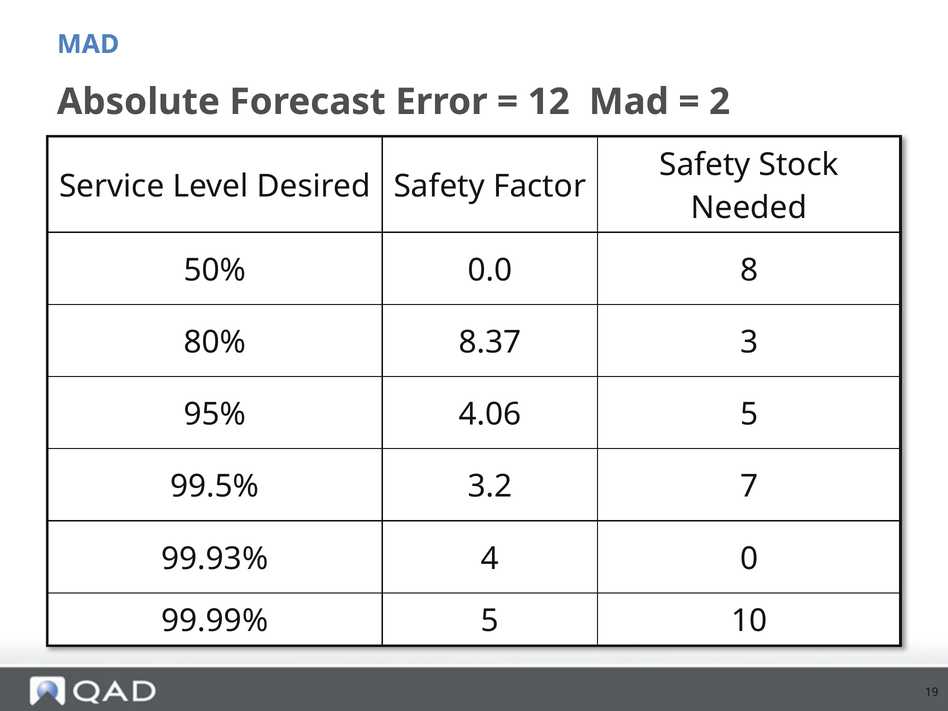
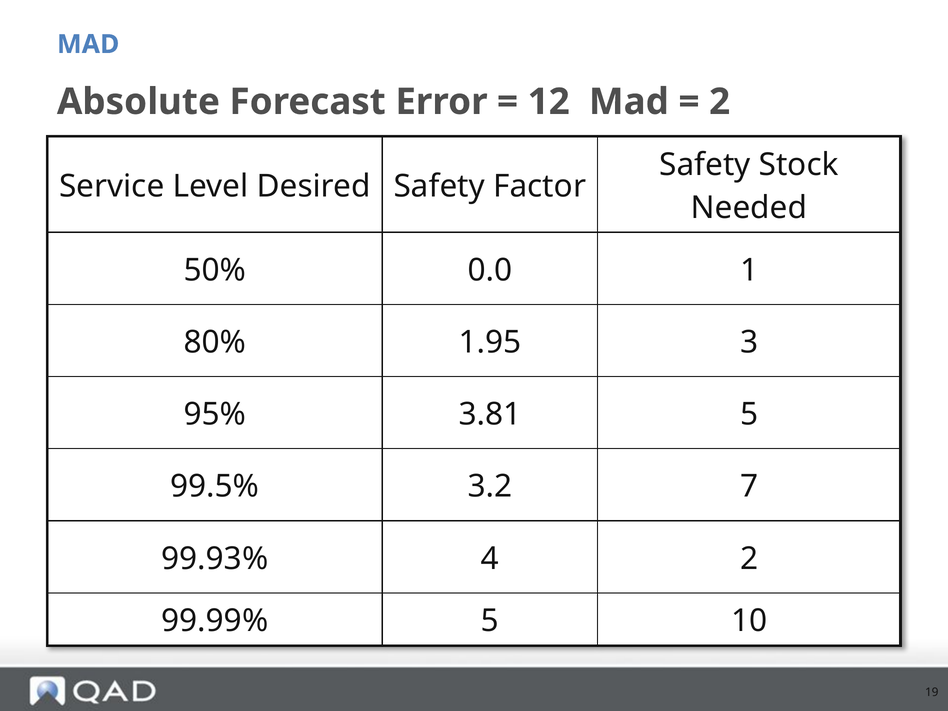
8: 8 -> 1 (749, 270)
8.37: 8.37 -> 1.95 (490, 342)
4.06: 4.06 -> 3.81 (490, 414)
4 0: 0 -> 2 (749, 559)
